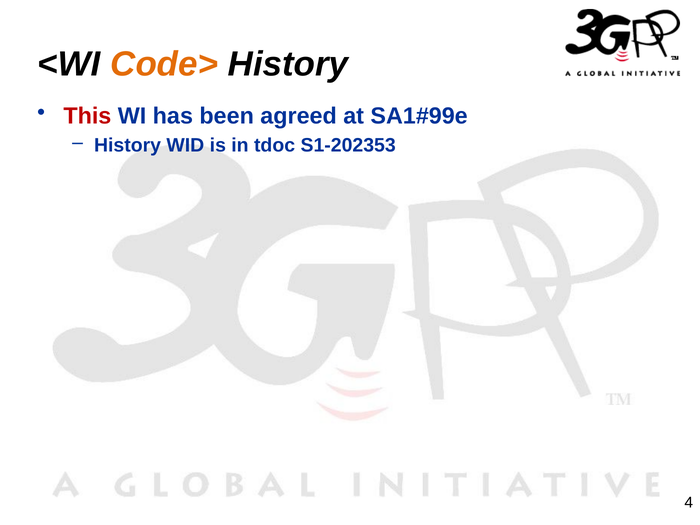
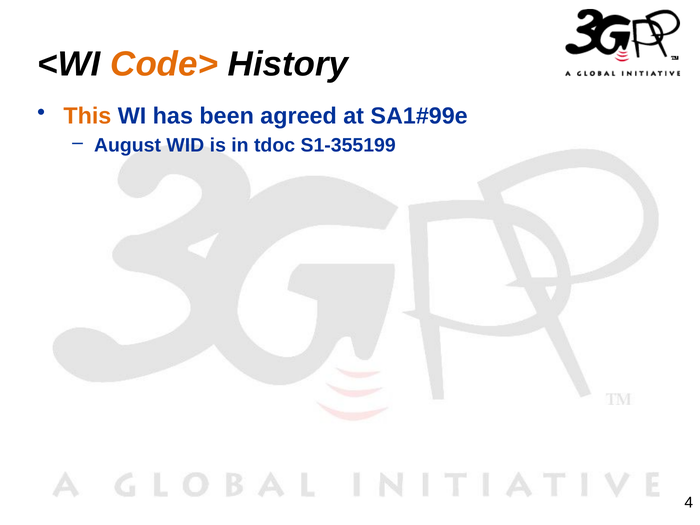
This colour: red -> orange (87, 116)
History: History -> August (128, 145)
S1-202353: S1-202353 -> S1-355199 (348, 145)
